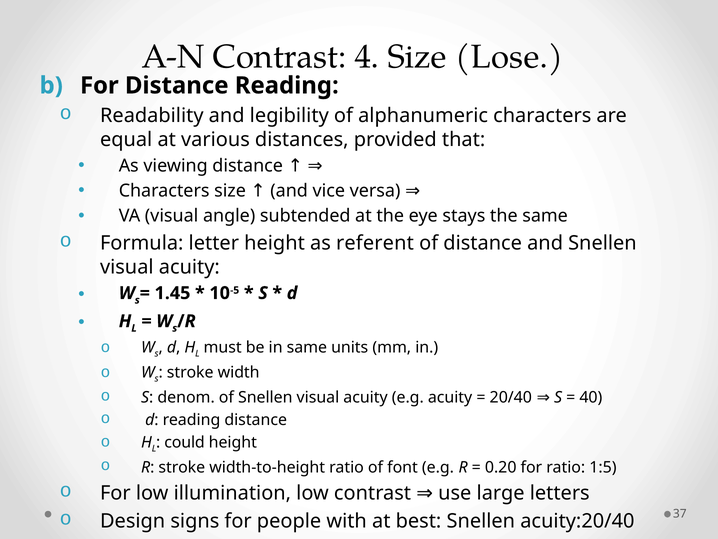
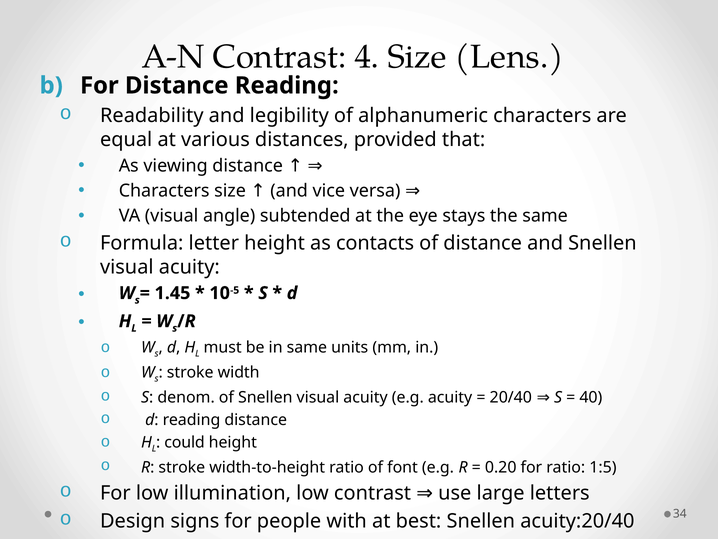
Lose: Lose -> Lens (509, 57)
referent: referent -> contacts (375, 243)
37: 37 -> 34 (680, 513)
